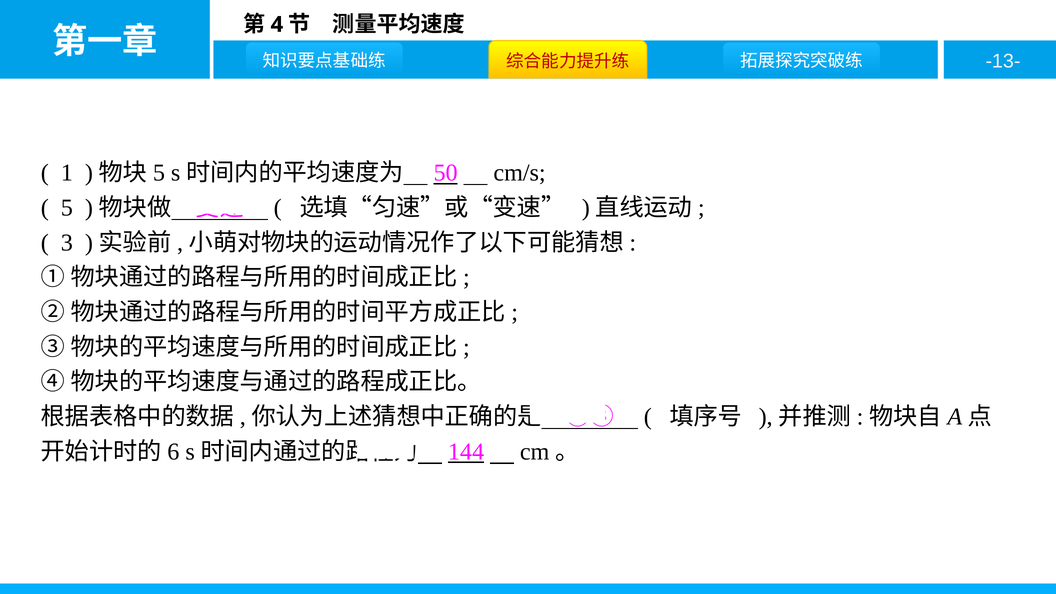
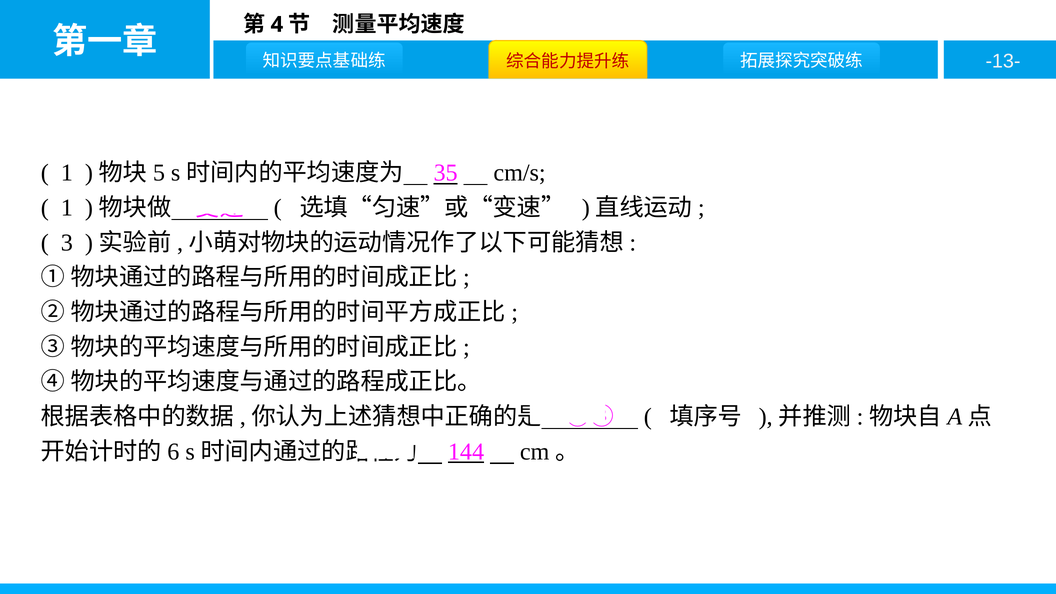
50: 50 -> 35 (446, 173)
5: 5 -> 1 (67, 208)
